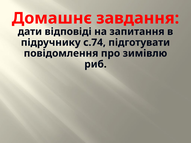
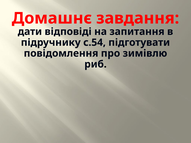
с.74: с.74 -> с.54 (95, 43)
